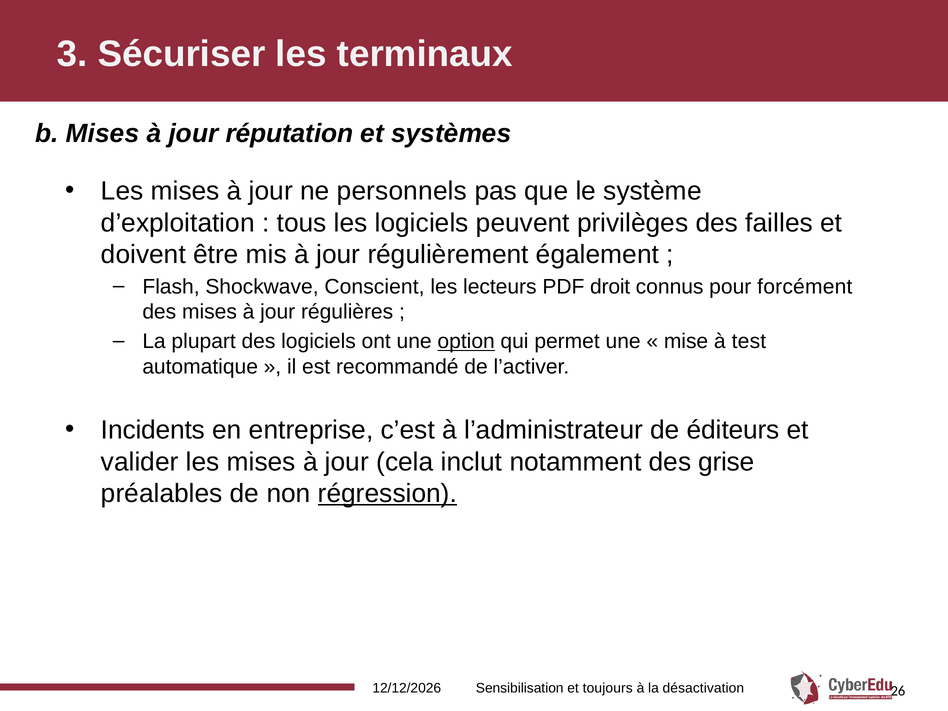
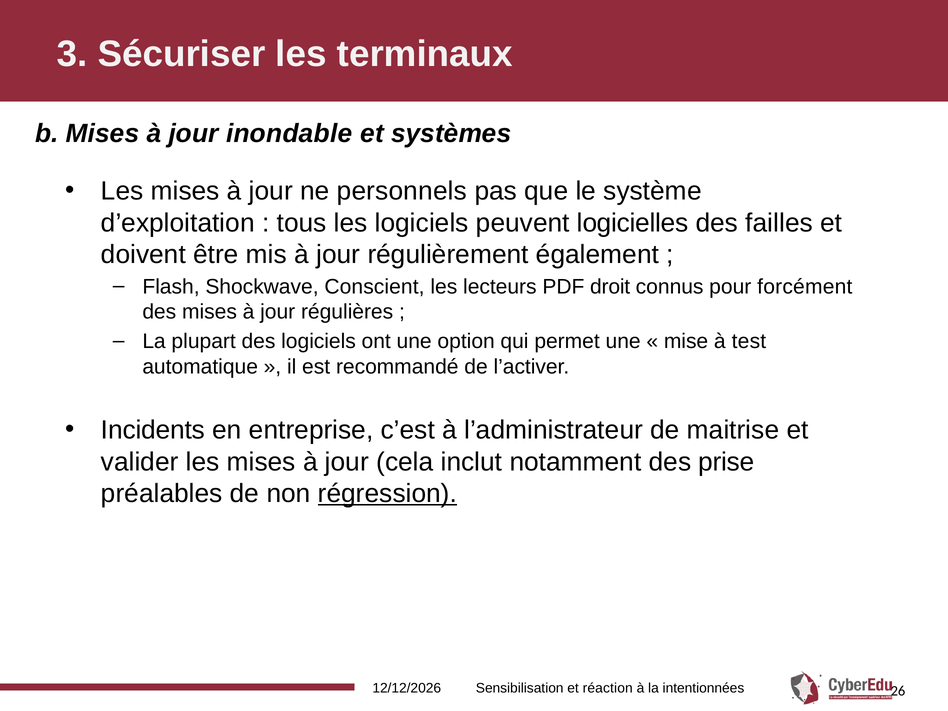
réputation: réputation -> inondable (289, 133)
privilèges: privilèges -> logicielles (633, 223)
option underline: present -> none (466, 341)
éditeurs: éditeurs -> maitrise (733, 430)
grise: grise -> prise (727, 462)
toujours: toujours -> réaction (608, 688)
désactivation: désactivation -> intentionnées (703, 688)
